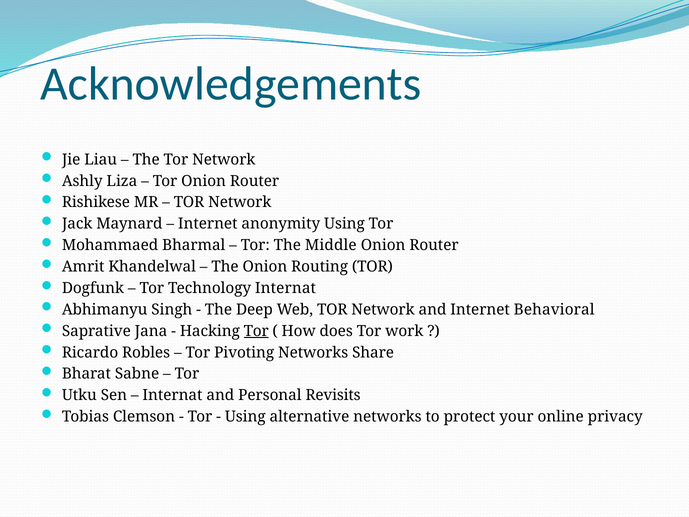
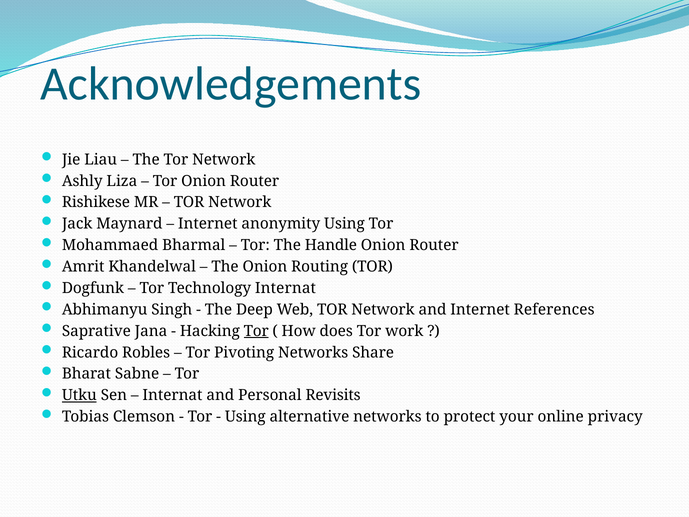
Middle: Middle -> Handle (331, 245)
Behavioral: Behavioral -> References (554, 309)
Utku underline: none -> present (79, 395)
